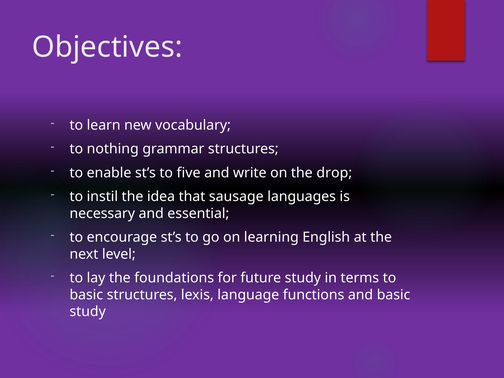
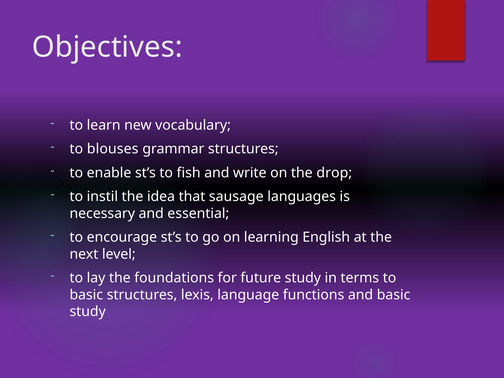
nothing: nothing -> blouses (113, 149)
five: five -> fish (189, 173)
